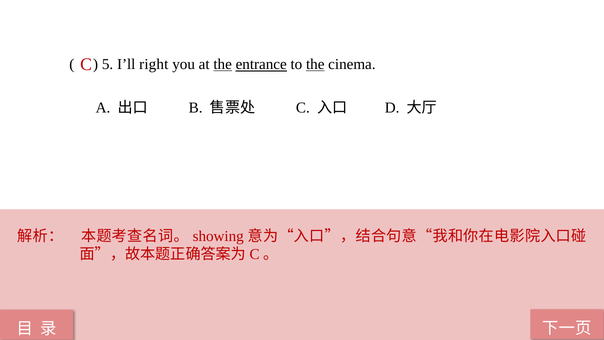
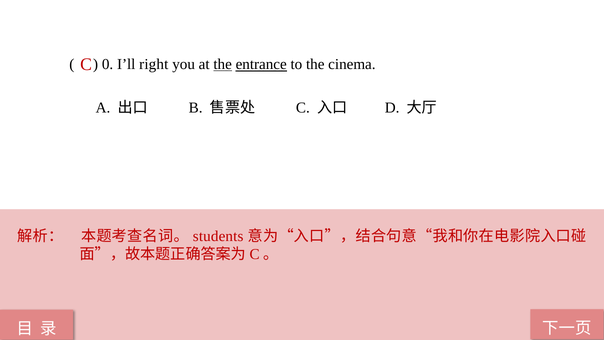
5: 5 -> 0 (108, 64)
the underline: present -> none (315, 64)
showing: showing -> students (218, 236)
